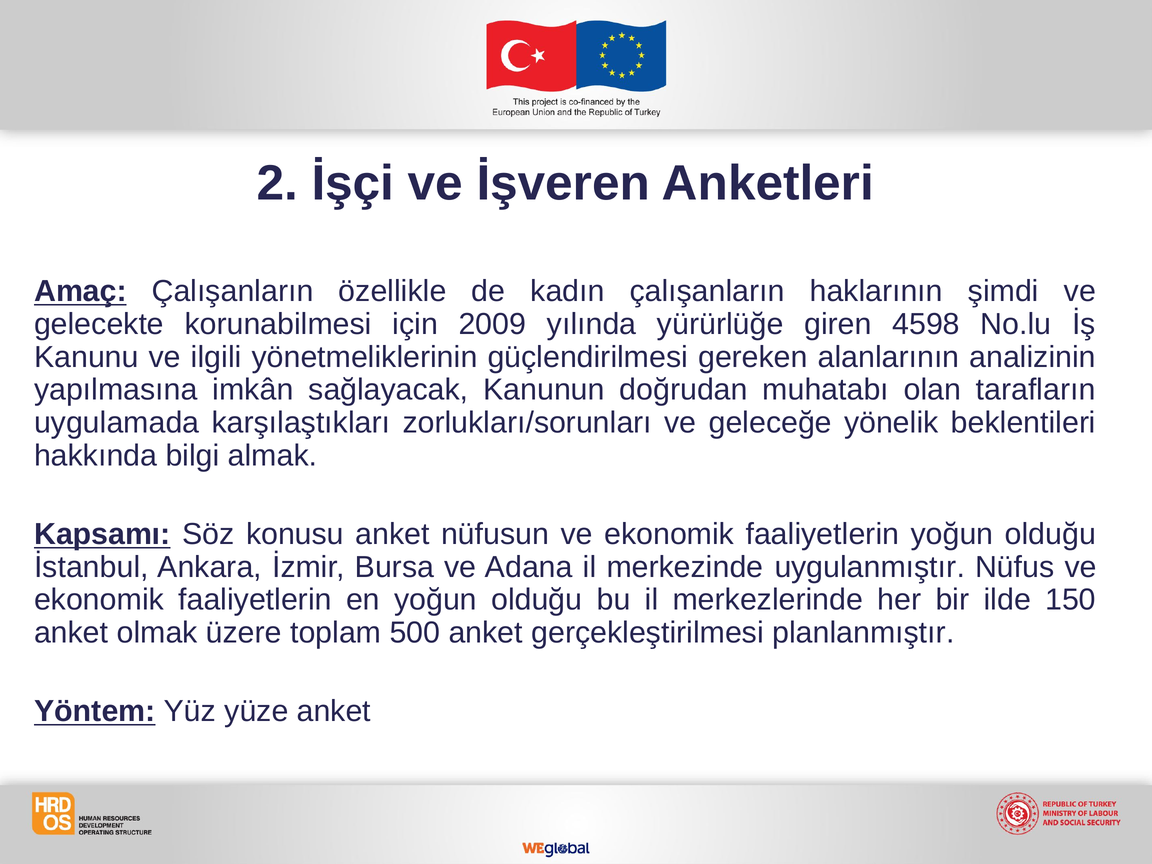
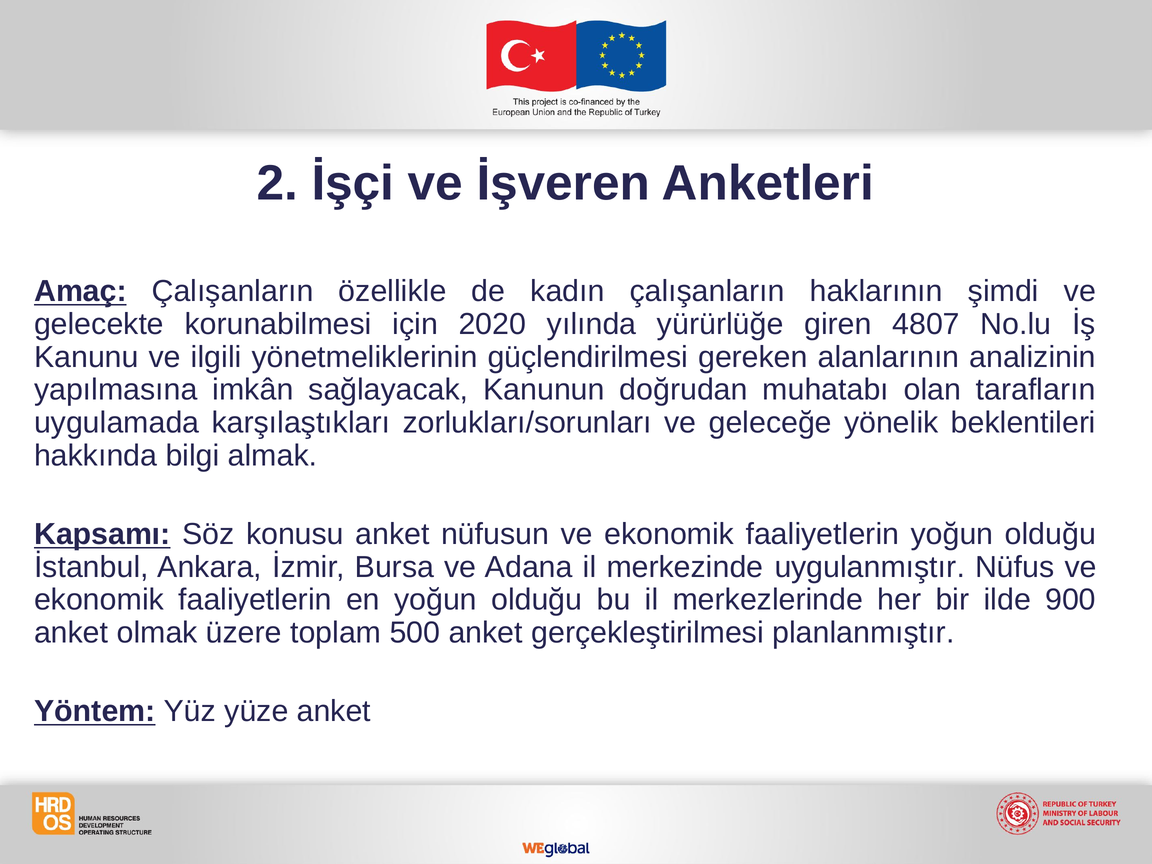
2009: 2009 -> 2020 (492, 324)
4598: 4598 -> 4807 (926, 324)
150: 150 -> 900 (1071, 600)
